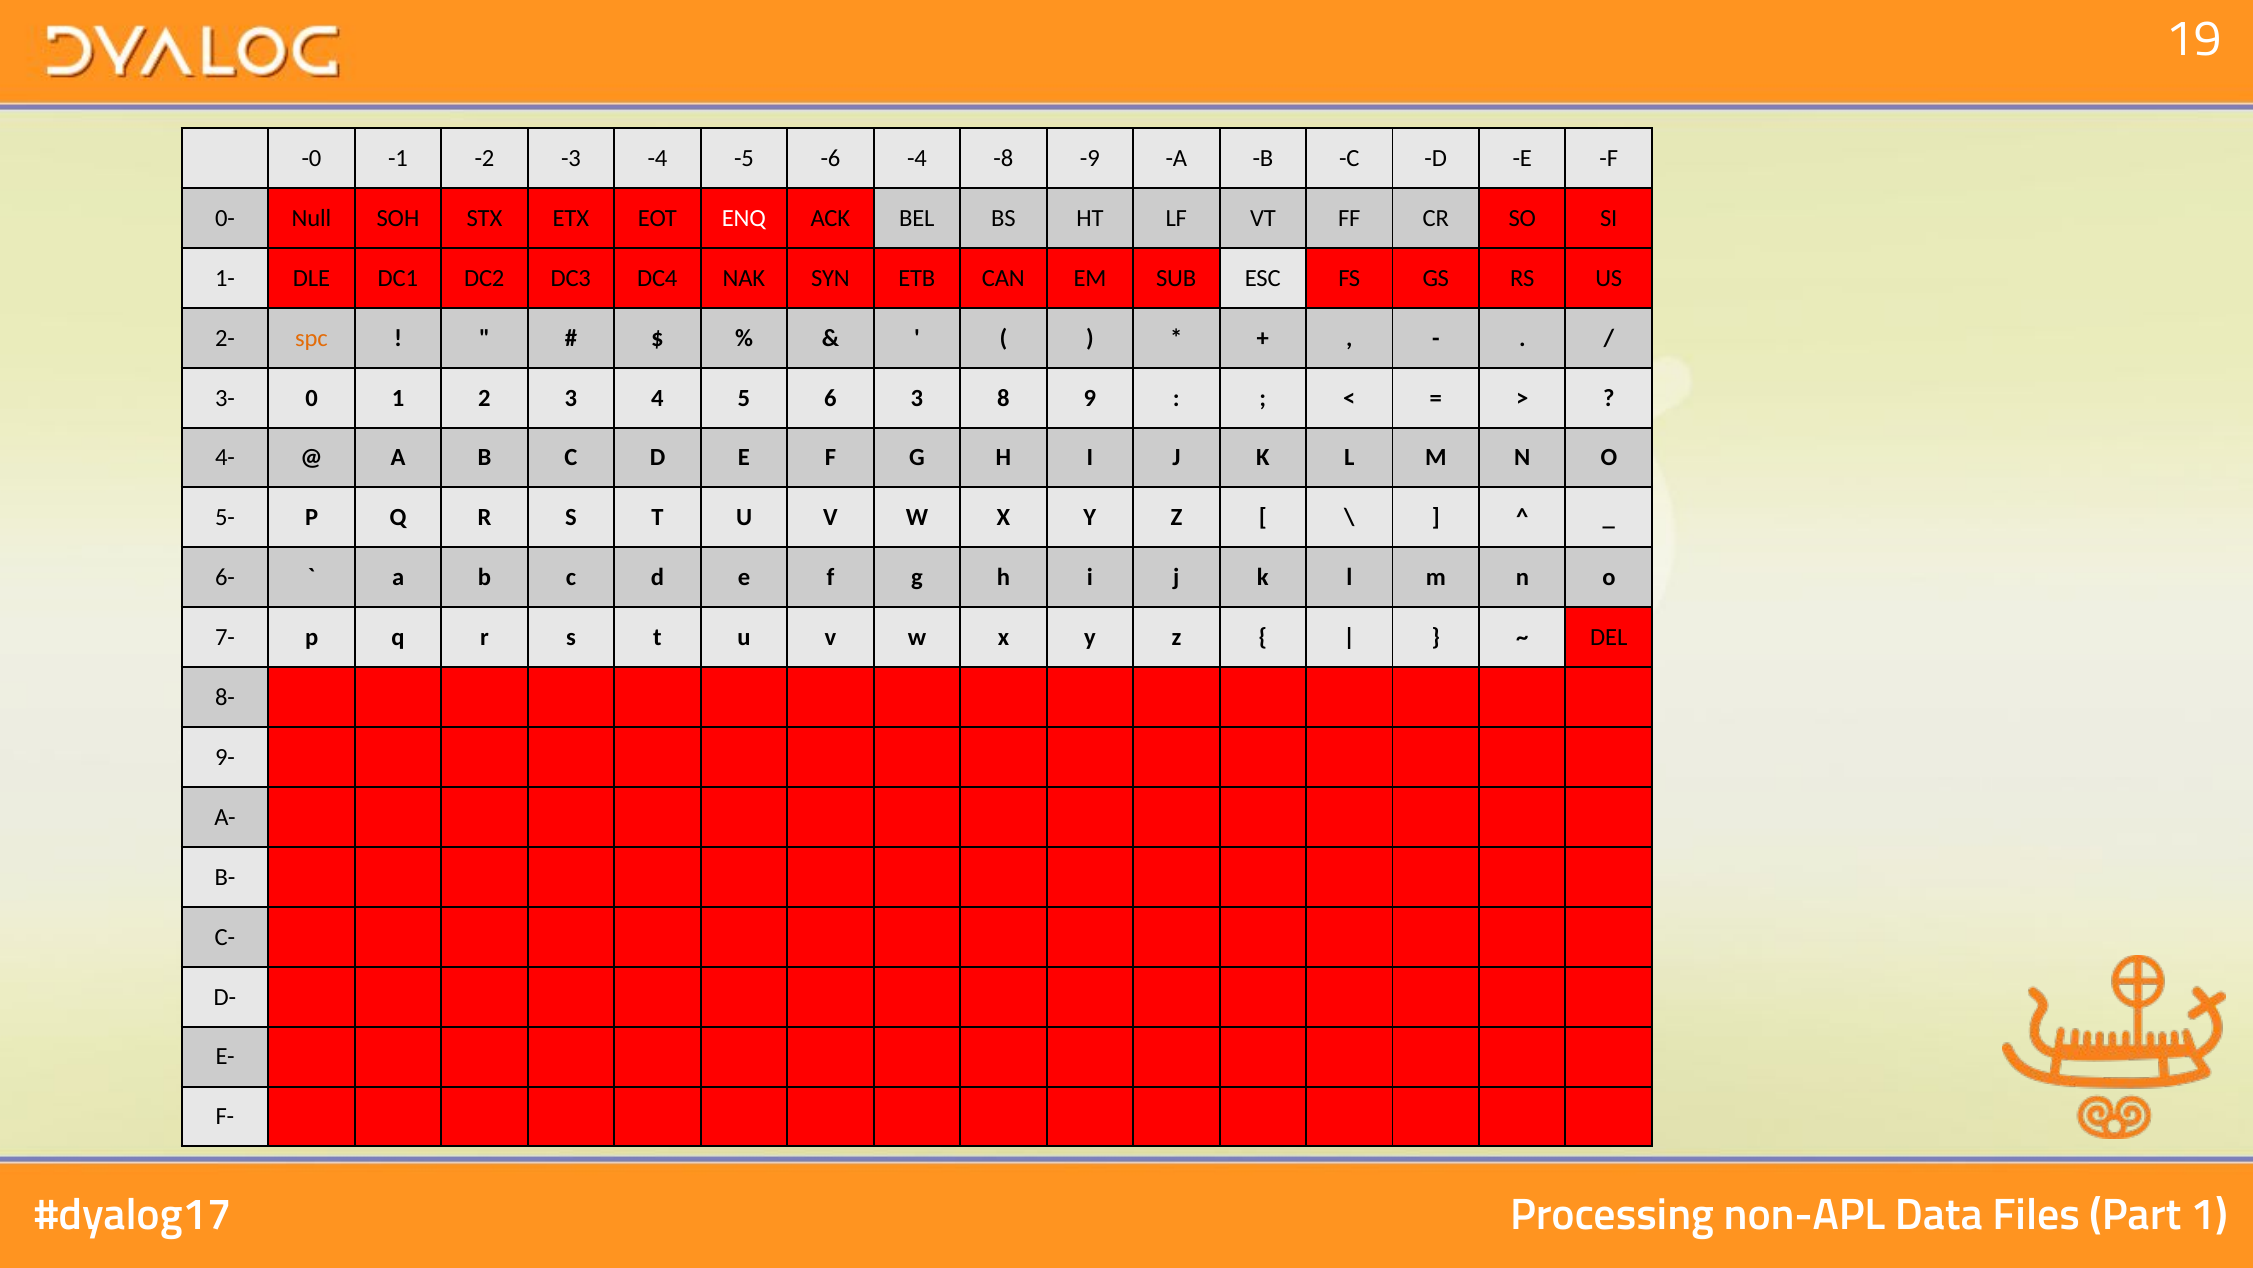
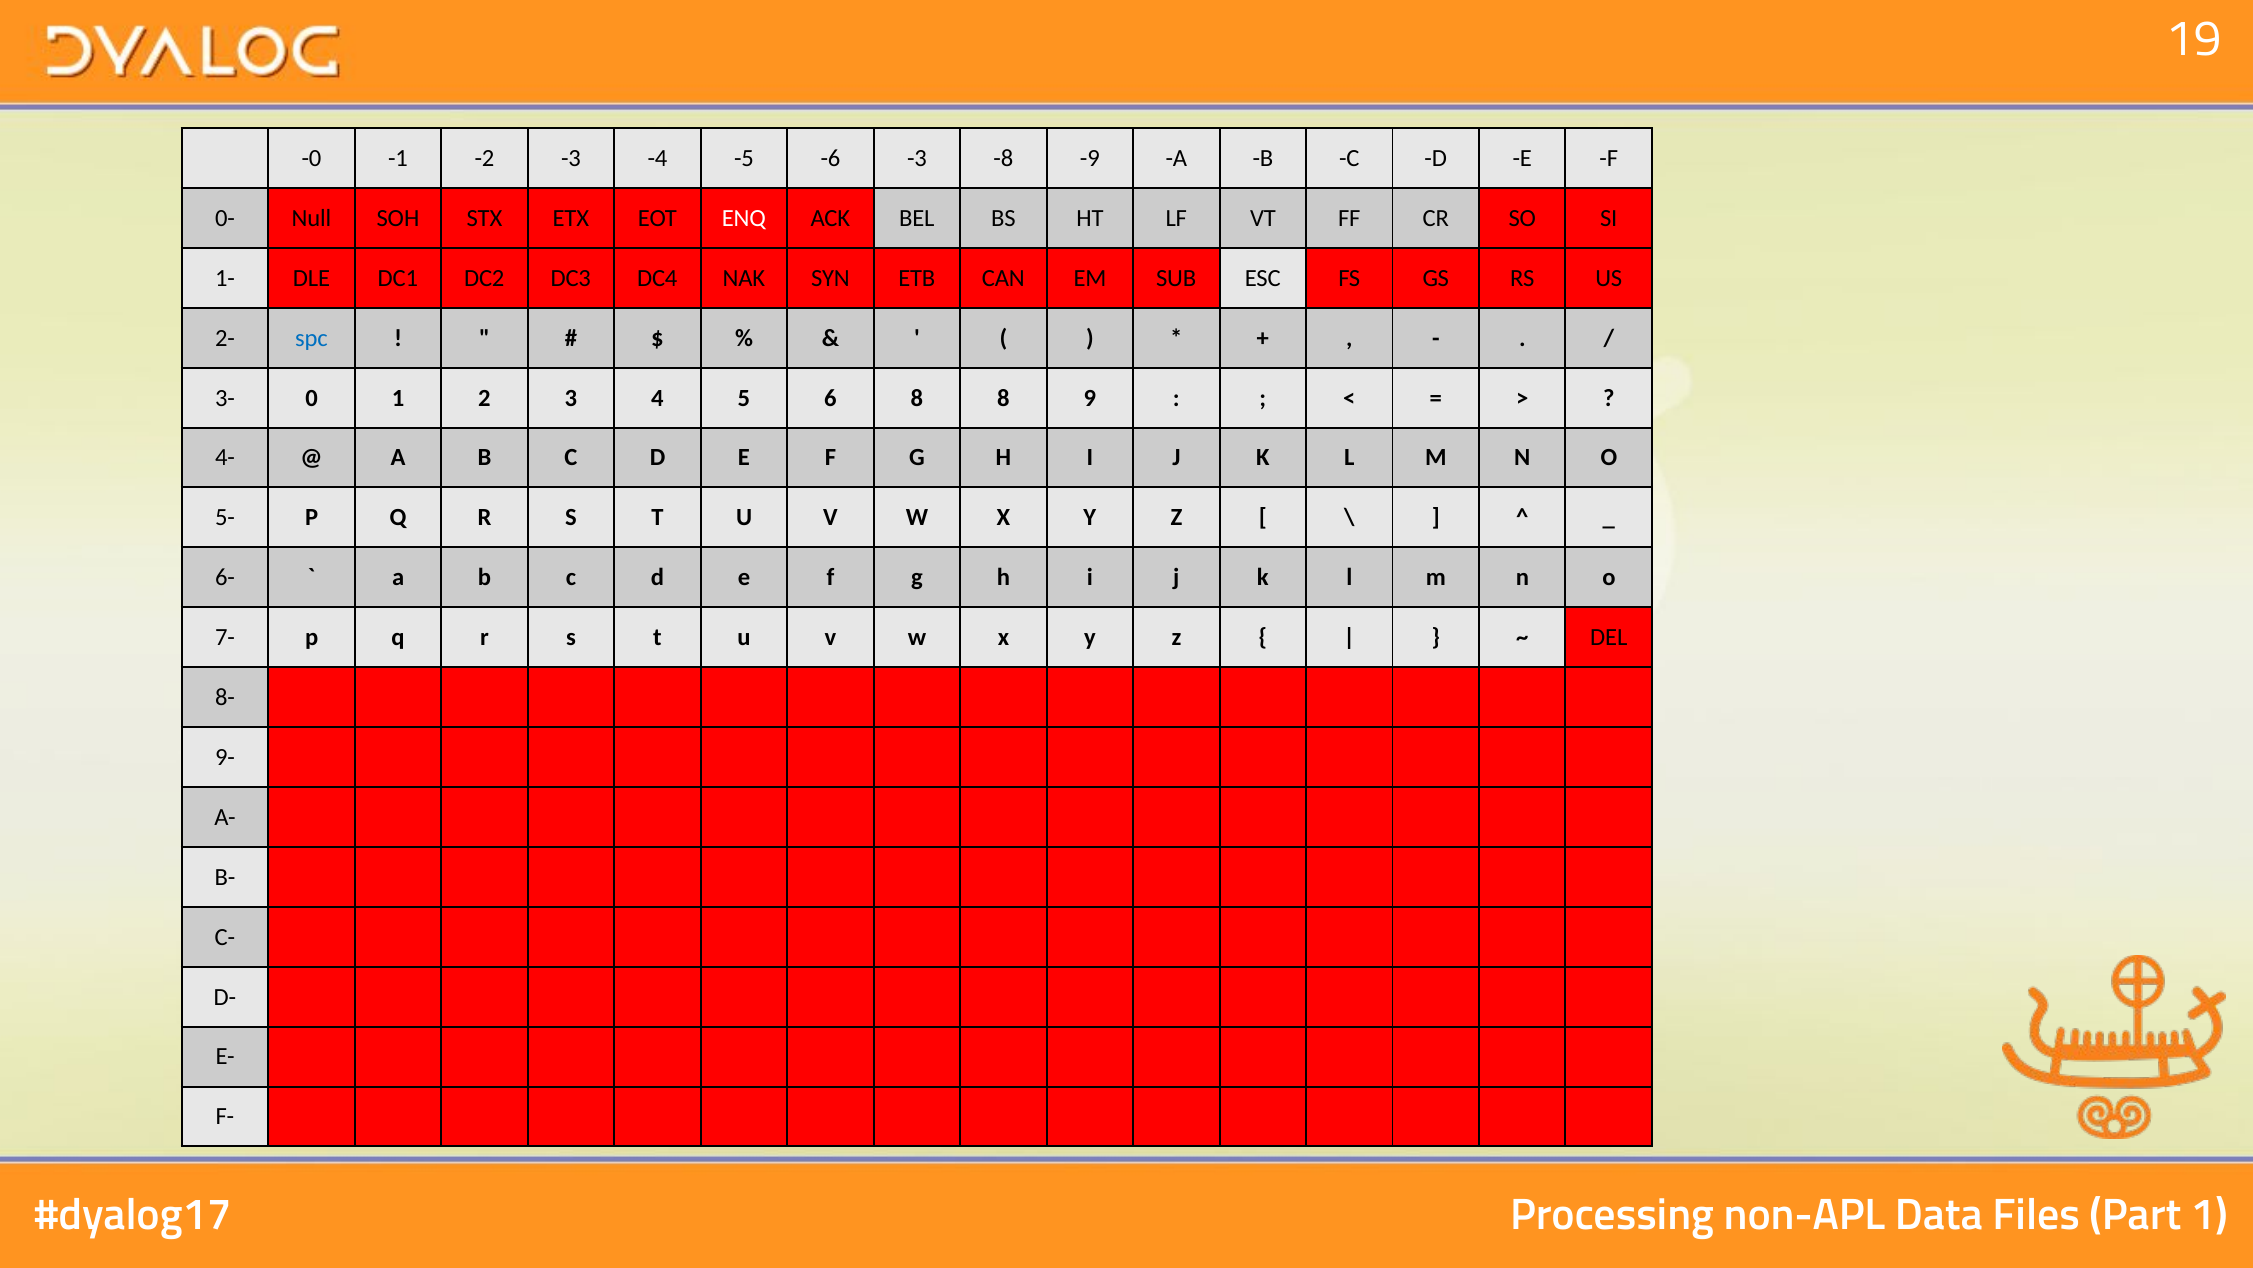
-6 -4: -4 -> -3 (917, 158)
spc colour: orange -> blue (312, 338)
6 3: 3 -> 8 (917, 398)
